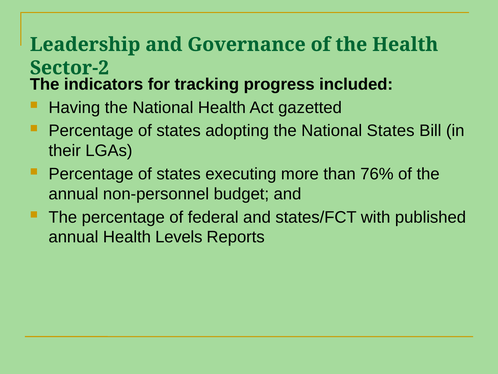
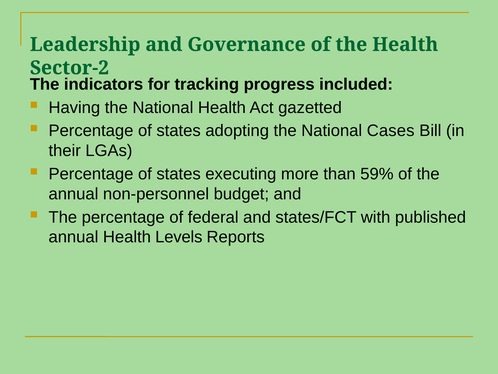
National States: States -> Cases (391, 131)
76%: 76% -> 59% (377, 174)
